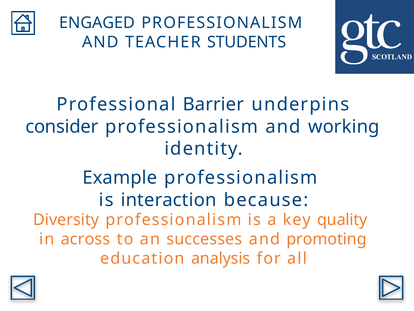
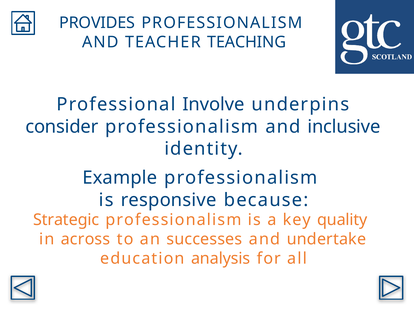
ENGAGED: ENGAGED -> PROVIDES (97, 23)
STUDENTS: STUDENTS -> TEACHING (247, 42)
Barrier: Barrier -> Involve (214, 104)
working: working -> inclusive (344, 126)
interaction: interaction -> responsive (169, 200)
Diversity: Diversity -> Strategic (66, 219)
promoting: promoting -> undertake (326, 239)
